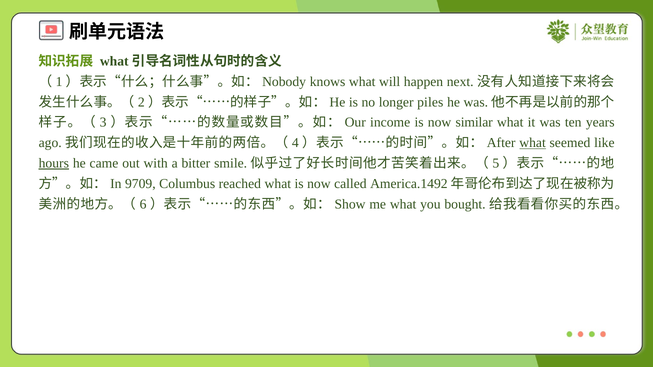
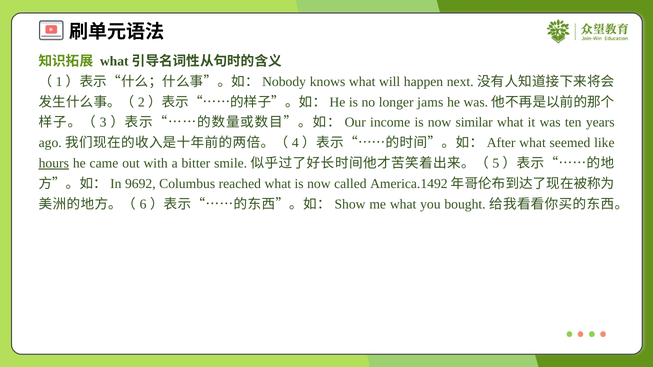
piles: piles -> jams (430, 102)
what underline: present -> none (533, 143)
9709: 9709 -> 9692 (140, 184)
